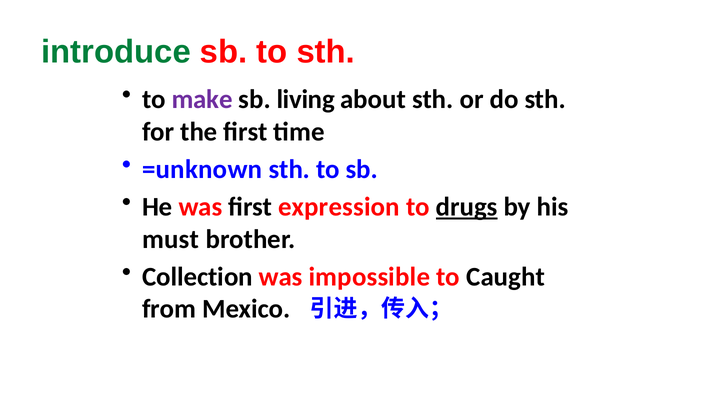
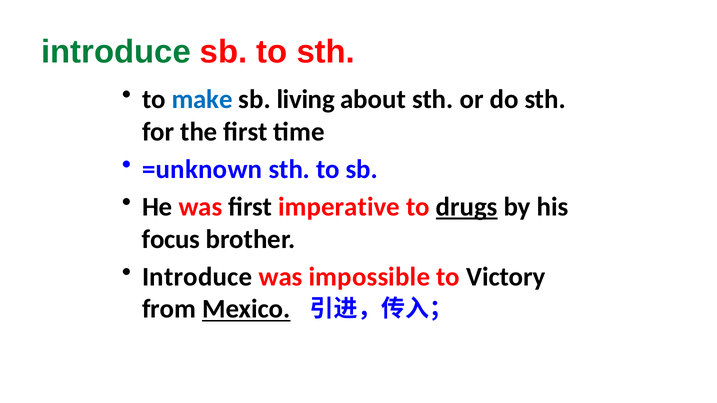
make colour: purple -> blue (202, 100)
expression: expression -> imperative (339, 207)
must: must -> focus (171, 239)
Collection: Collection -> Introduce (197, 277)
Caught: Caught -> Victory (506, 277)
Mexico underline: none -> present (246, 309)
